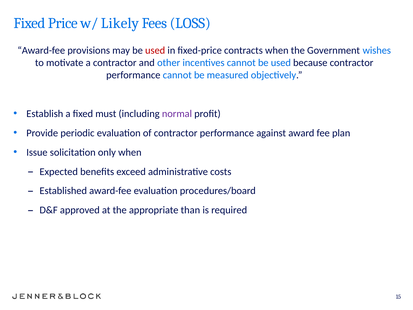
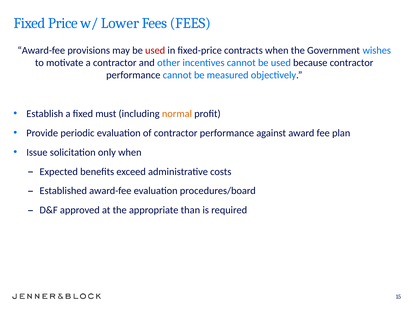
Likely: Likely -> Lower (120, 23)
Fees LOSS: LOSS -> FEES (190, 23)
normal colour: purple -> orange (177, 114)
